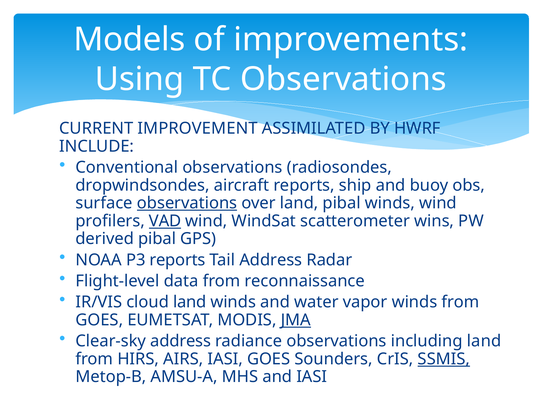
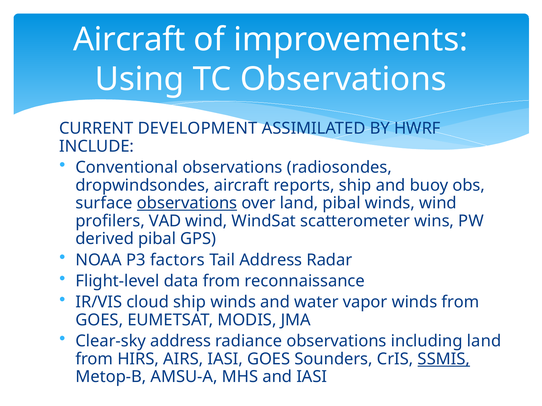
Models: Models -> Aircraft (129, 40)
IMPROVEMENT: IMPROVEMENT -> DEVELOPMENT (198, 129)
VAD underline: present -> none (165, 221)
P3 reports: reports -> factors (177, 260)
cloud land: land -> ship (190, 302)
JMA underline: present -> none (296, 320)
